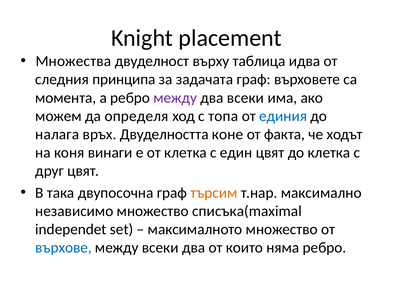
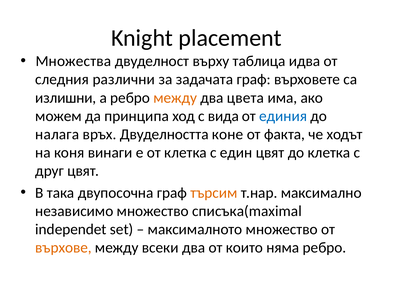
принципа: принципа -> различни (124, 80)
момента: момента -> излишни (66, 98)
между colour: purple -> orange (175, 98)
два всеки: всеки -> цвета (245, 98)
определя: определя -> принципа (137, 116)
топа: топа -> вида (223, 116)
върхове colour: blue -> orange (63, 248)
